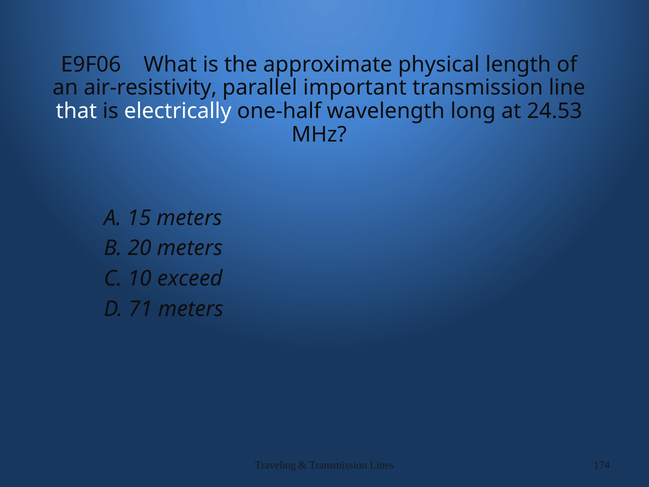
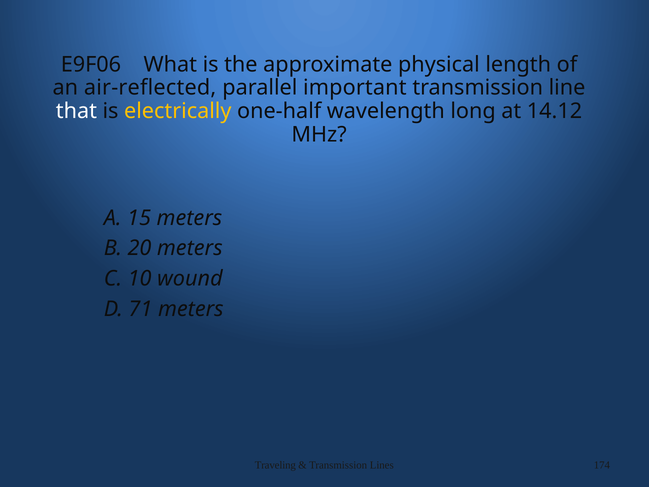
air-resistivity: air-resistivity -> air-reflected (150, 88)
electrically colour: white -> yellow (178, 111)
24.53: 24.53 -> 14.12 (554, 111)
exceed: exceed -> wound (190, 278)
